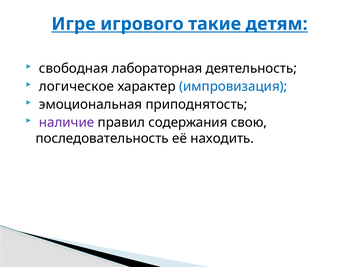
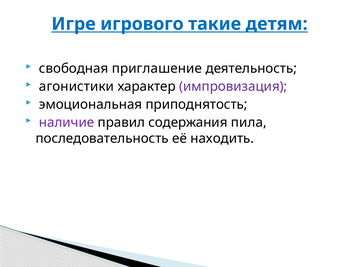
лабораторная: лабораторная -> приглашение (157, 68)
логическое: логическое -> агонистики (76, 86)
импровизация colour: blue -> purple (233, 86)
свою: свою -> пила (249, 122)
